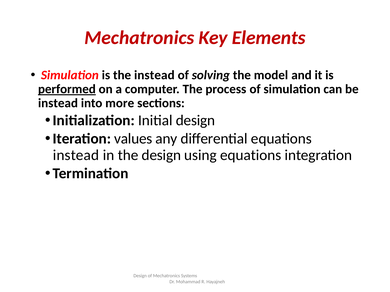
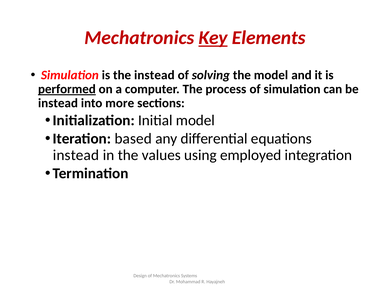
Key underline: none -> present (213, 38)
Initial design: design -> model (195, 121)
values: values -> based (133, 139)
the design: design -> values (161, 155)
using equations: equations -> employed (251, 155)
